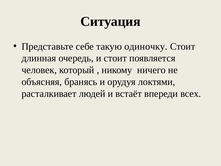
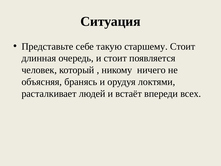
одиночку: одиночку -> старшему (146, 46)
